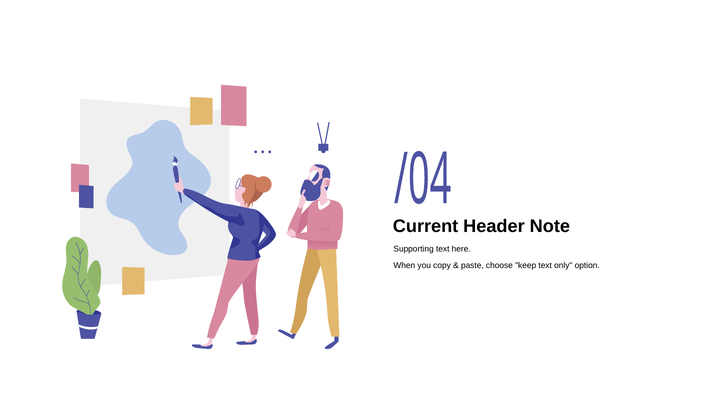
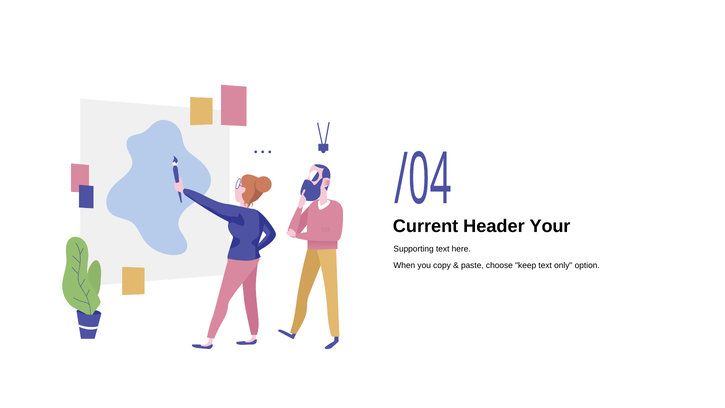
Note: Note -> Your (550, 226)
